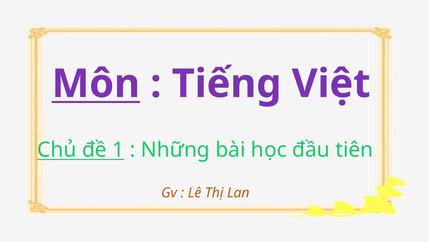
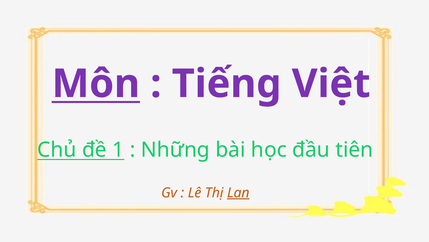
Lan underline: none -> present (238, 192)
